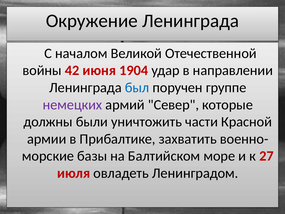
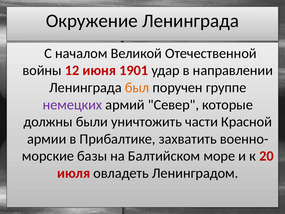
42: 42 -> 12 (72, 70)
1904: 1904 -> 1901 (134, 70)
был colour: blue -> orange (137, 87)
27: 27 -> 20 (266, 156)
